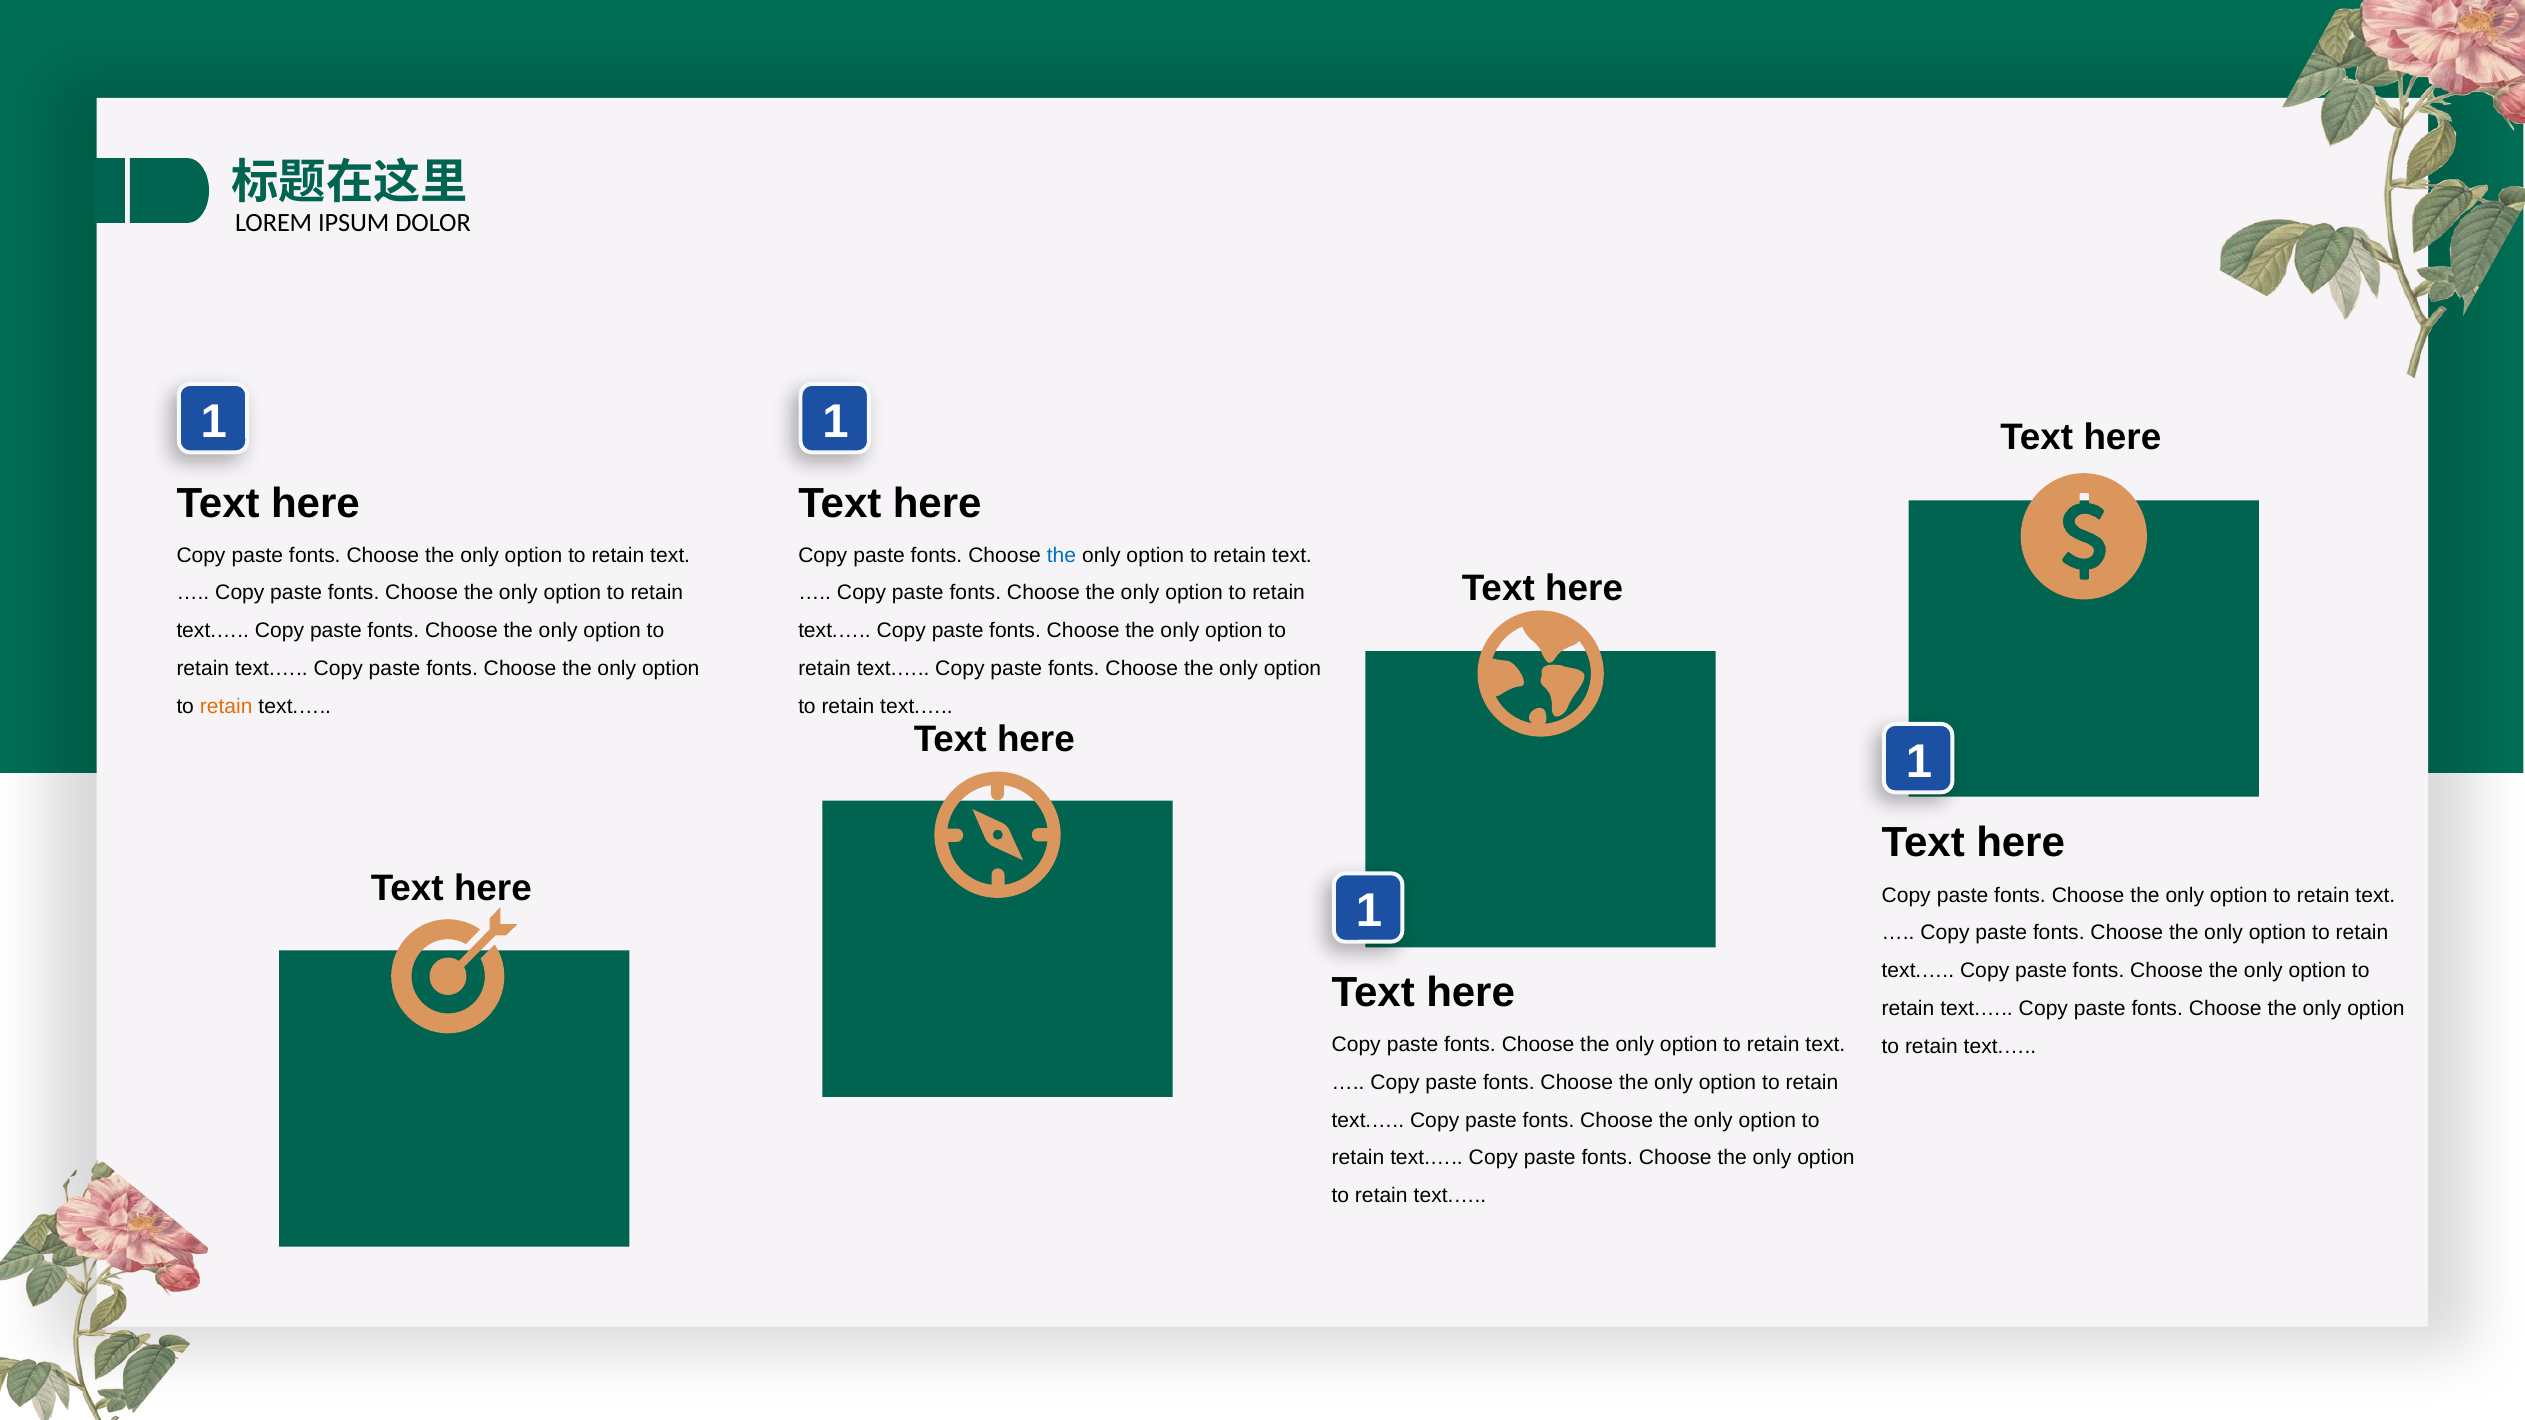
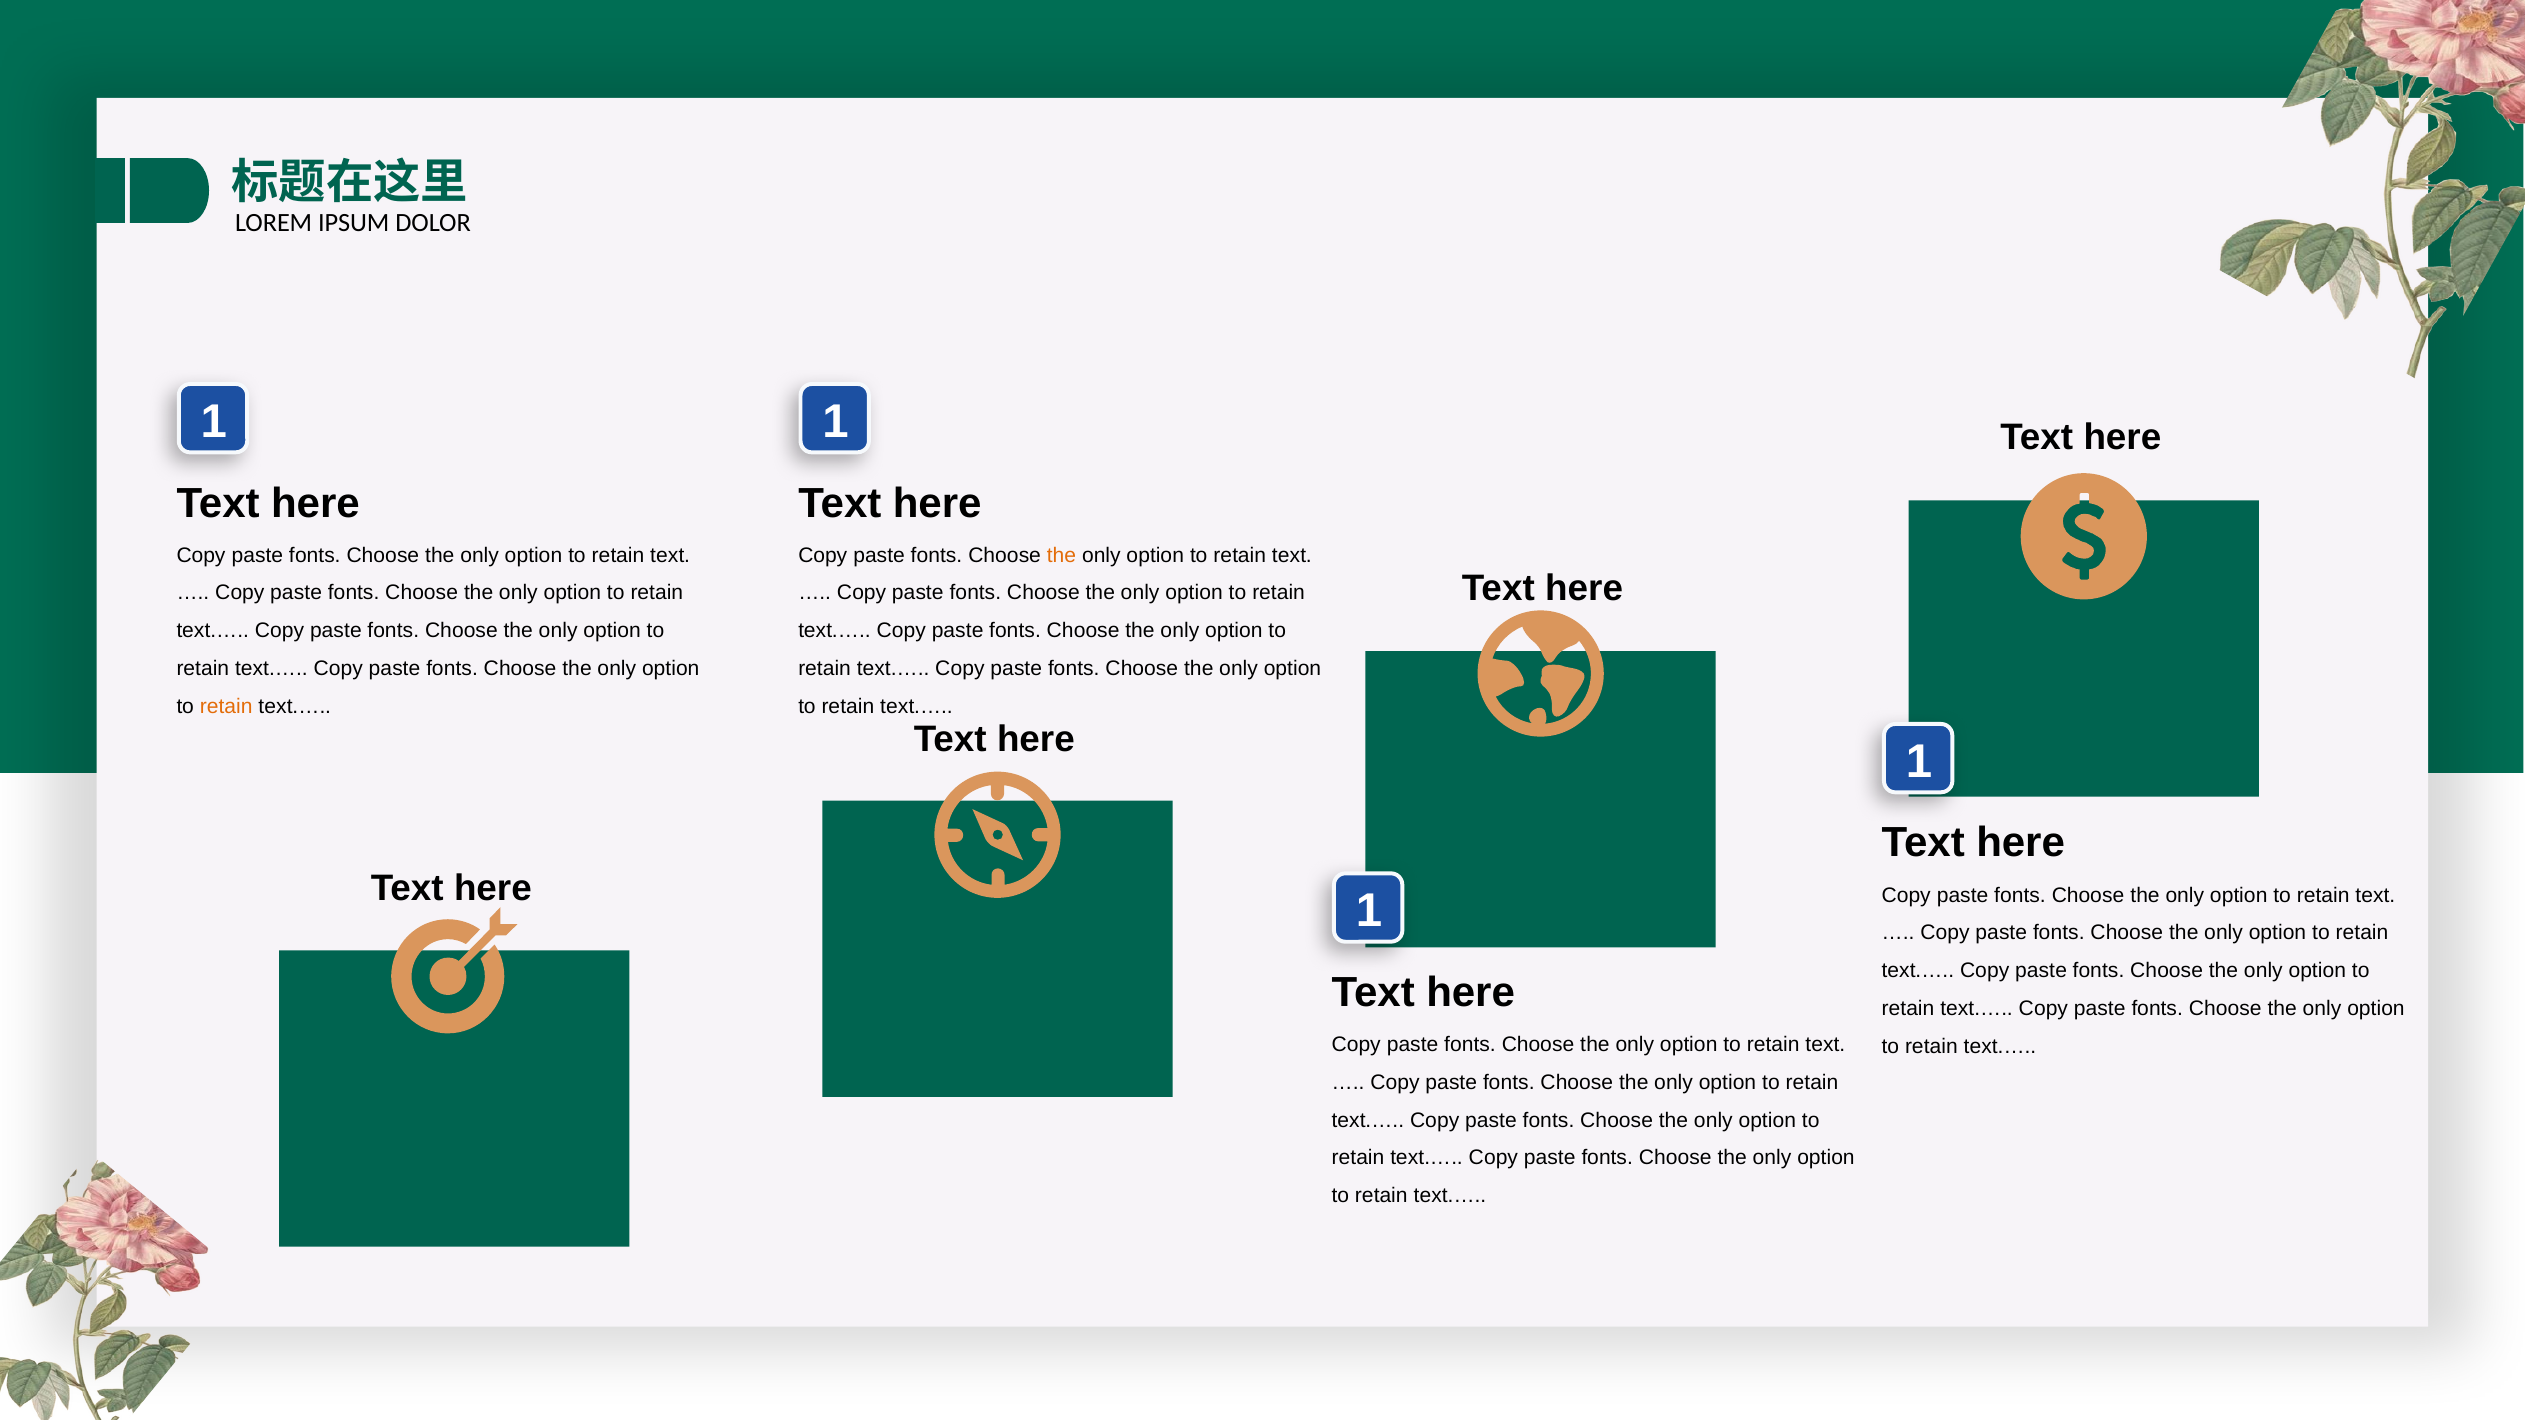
the colour: blue -> orange (1061, 555)
